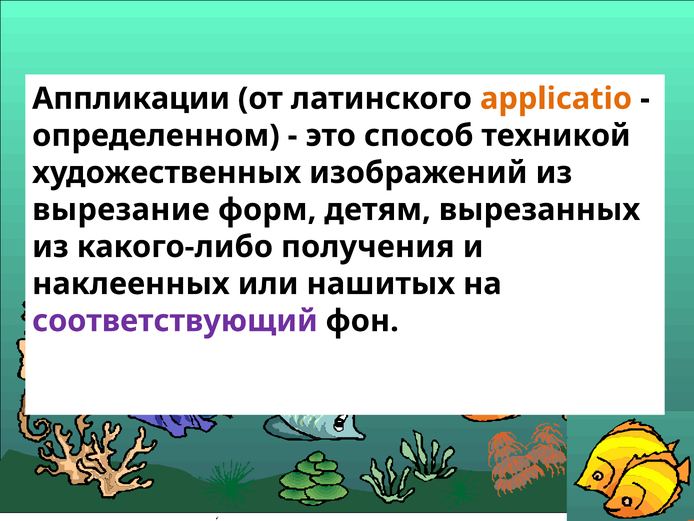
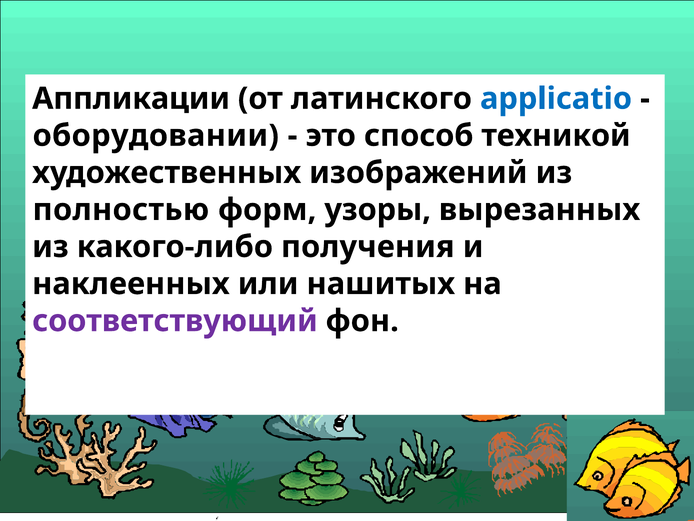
applicatio colour: orange -> blue (556, 99)
определенном: определенном -> оборудовании (156, 136)
вырезание: вырезание -> полностью (121, 210)
детям: детям -> узоры (378, 210)
